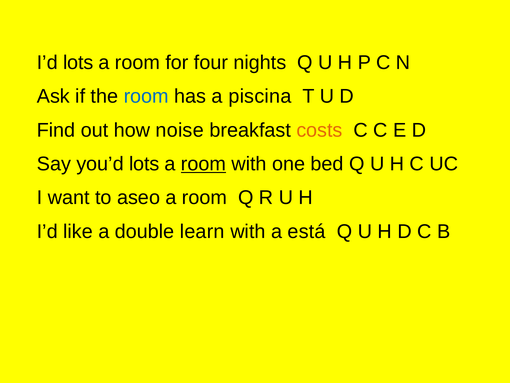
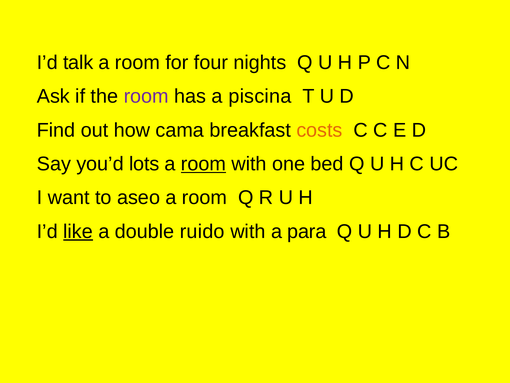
I’d lots: lots -> talk (78, 63)
room colour: blue -> purple (146, 96)
noise: noise -> cama (180, 130)
like underline: none -> present (78, 231)
learn: learn -> ruido (202, 231)
está: está -> para (307, 231)
